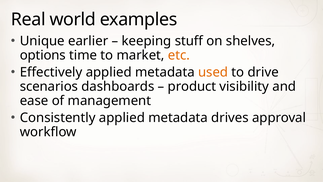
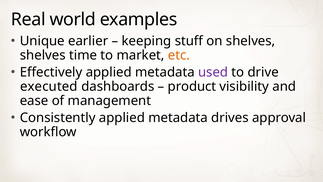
options: options -> shelves (43, 55)
used colour: orange -> purple (213, 72)
scenarios: scenarios -> executed (49, 86)
